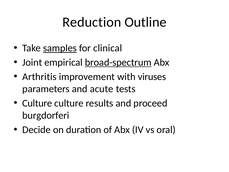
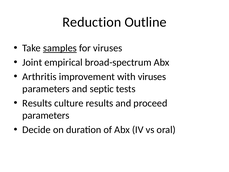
for clinical: clinical -> viruses (108, 48)
broad-spectrum underline: present -> none (118, 62)
acute: acute -> septic (102, 89)
Culture: Culture -> Results (37, 103)
burgdorferi: burgdorferi -> parameters (46, 115)
